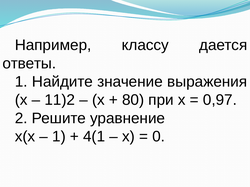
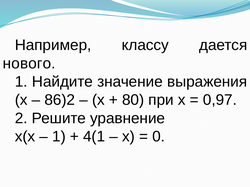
ответы: ответы -> нового (29, 64)
11)2: 11)2 -> 86)2 (60, 100)
